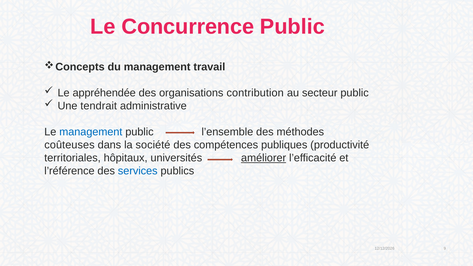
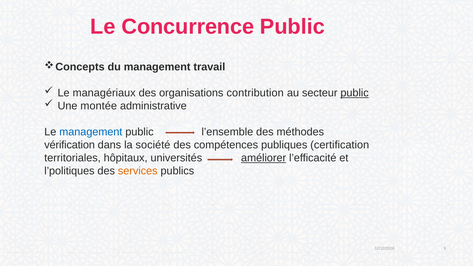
appréhendée: appréhendée -> managériaux (104, 93)
public underline: none -> present (355, 93)
tendrait: tendrait -> montée (99, 106)
coûteuses: coûteuses -> vérification (70, 145)
productivité: productivité -> certification (340, 145)
l’référence: l’référence -> l’politiques (69, 171)
services colour: blue -> orange (138, 171)
